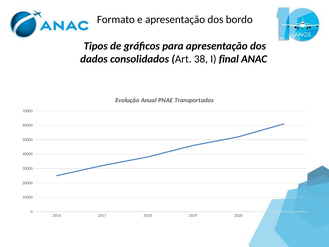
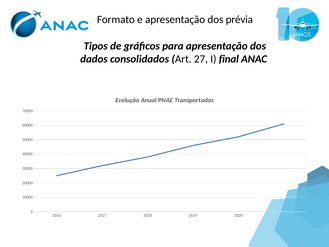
bordo: bordo -> prévia (239, 20)
38: 38 -> 27 (201, 59)
